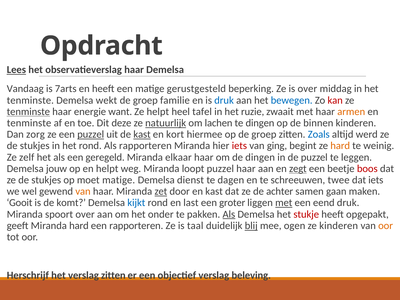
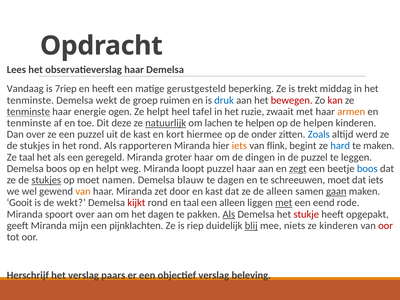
Lees underline: present -> none (16, 70)
7arts: 7arts -> 7riep (66, 89)
is over: over -> trekt (308, 89)
familie: familie -> ruimen (175, 100)
bewegen colour: blue -> red (292, 100)
want: want -> ogen (120, 112)
te dingen: dingen -> helpen (260, 123)
de binnen: binnen -> helpen (318, 123)
Dan zorg: zorg -> over (36, 134)
puzzel underline: present -> none (91, 134)
kast underline: present -> none (142, 134)
op de groep: groep -> onder (264, 134)
iets colour: red -> orange (239, 146)
ging: ging -> flink (277, 146)
hard colour: orange -> blue (340, 146)
te weinig: weinig -> maken (379, 146)
Ze zelf: zelf -> taal (27, 157)
elkaar: elkaar -> groter (179, 157)
Demelsa jouw: jouw -> boos (56, 169)
boos colour: red -> blue (367, 169)
stukjes underline: none -> present (46, 180)
moet matige: matige -> namen (119, 180)
dienst: dienst -> blauw (191, 180)
schreeuwen twee: twee -> moet (339, 180)
zet underline: present -> none (161, 191)
de achter: achter -> alleen (280, 191)
gaan underline: none -> present (336, 191)
de komt: komt -> wekt (71, 203)
kijkt colour: blue -> red (136, 203)
en last: last -> taal (191, 203)
een groter: groter -> alleen (232, 203)
eend druk: druk -> rode (348, 203)
het onder: onder -> dagen (161, 214)
Miranda hard: hard -> mijn (79, 226)
een rapporteren: rapporteren -> pijnklachten (136, 226)
taal: taal -> riep (195, 226)
ogen: ogen -> niets (295, 226)
oor colour: orange -> red (386, 226)
verslag zitten: zitten -> paars (113, 275)
